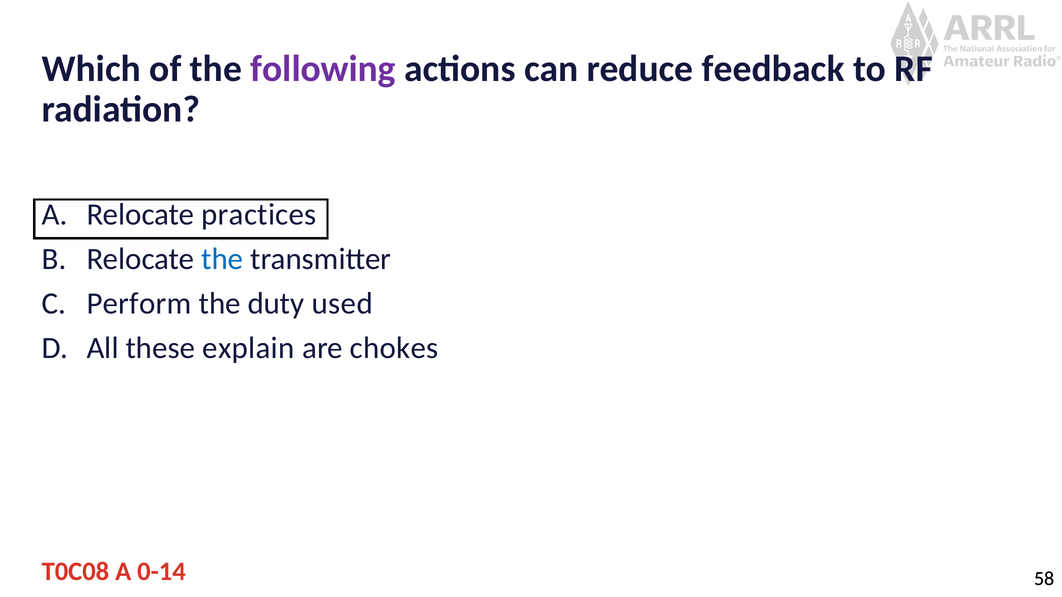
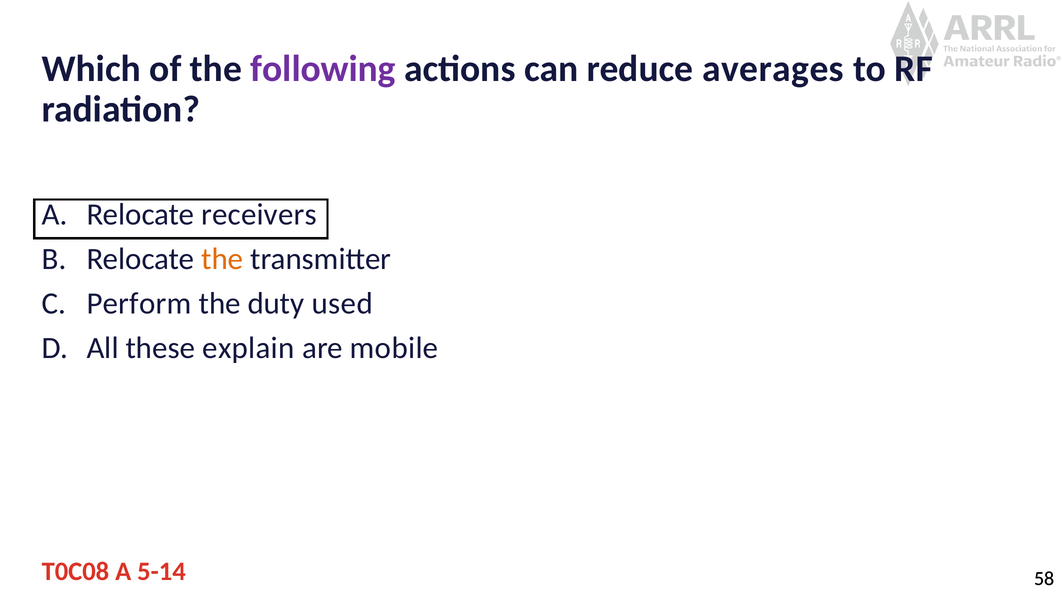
feedback: feedback -> averages (773, 69)
practices: practices -> receivers (259, 215)
the colour: blue -> orange (222, 259)
chokes: chokes -> mobile (394, 348)
0-14: 0-14 -> 5-14 (161, 572)
